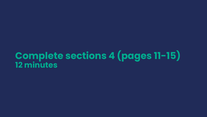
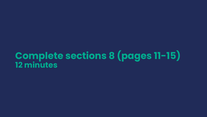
4: 4 -> 8 (112, 56)
